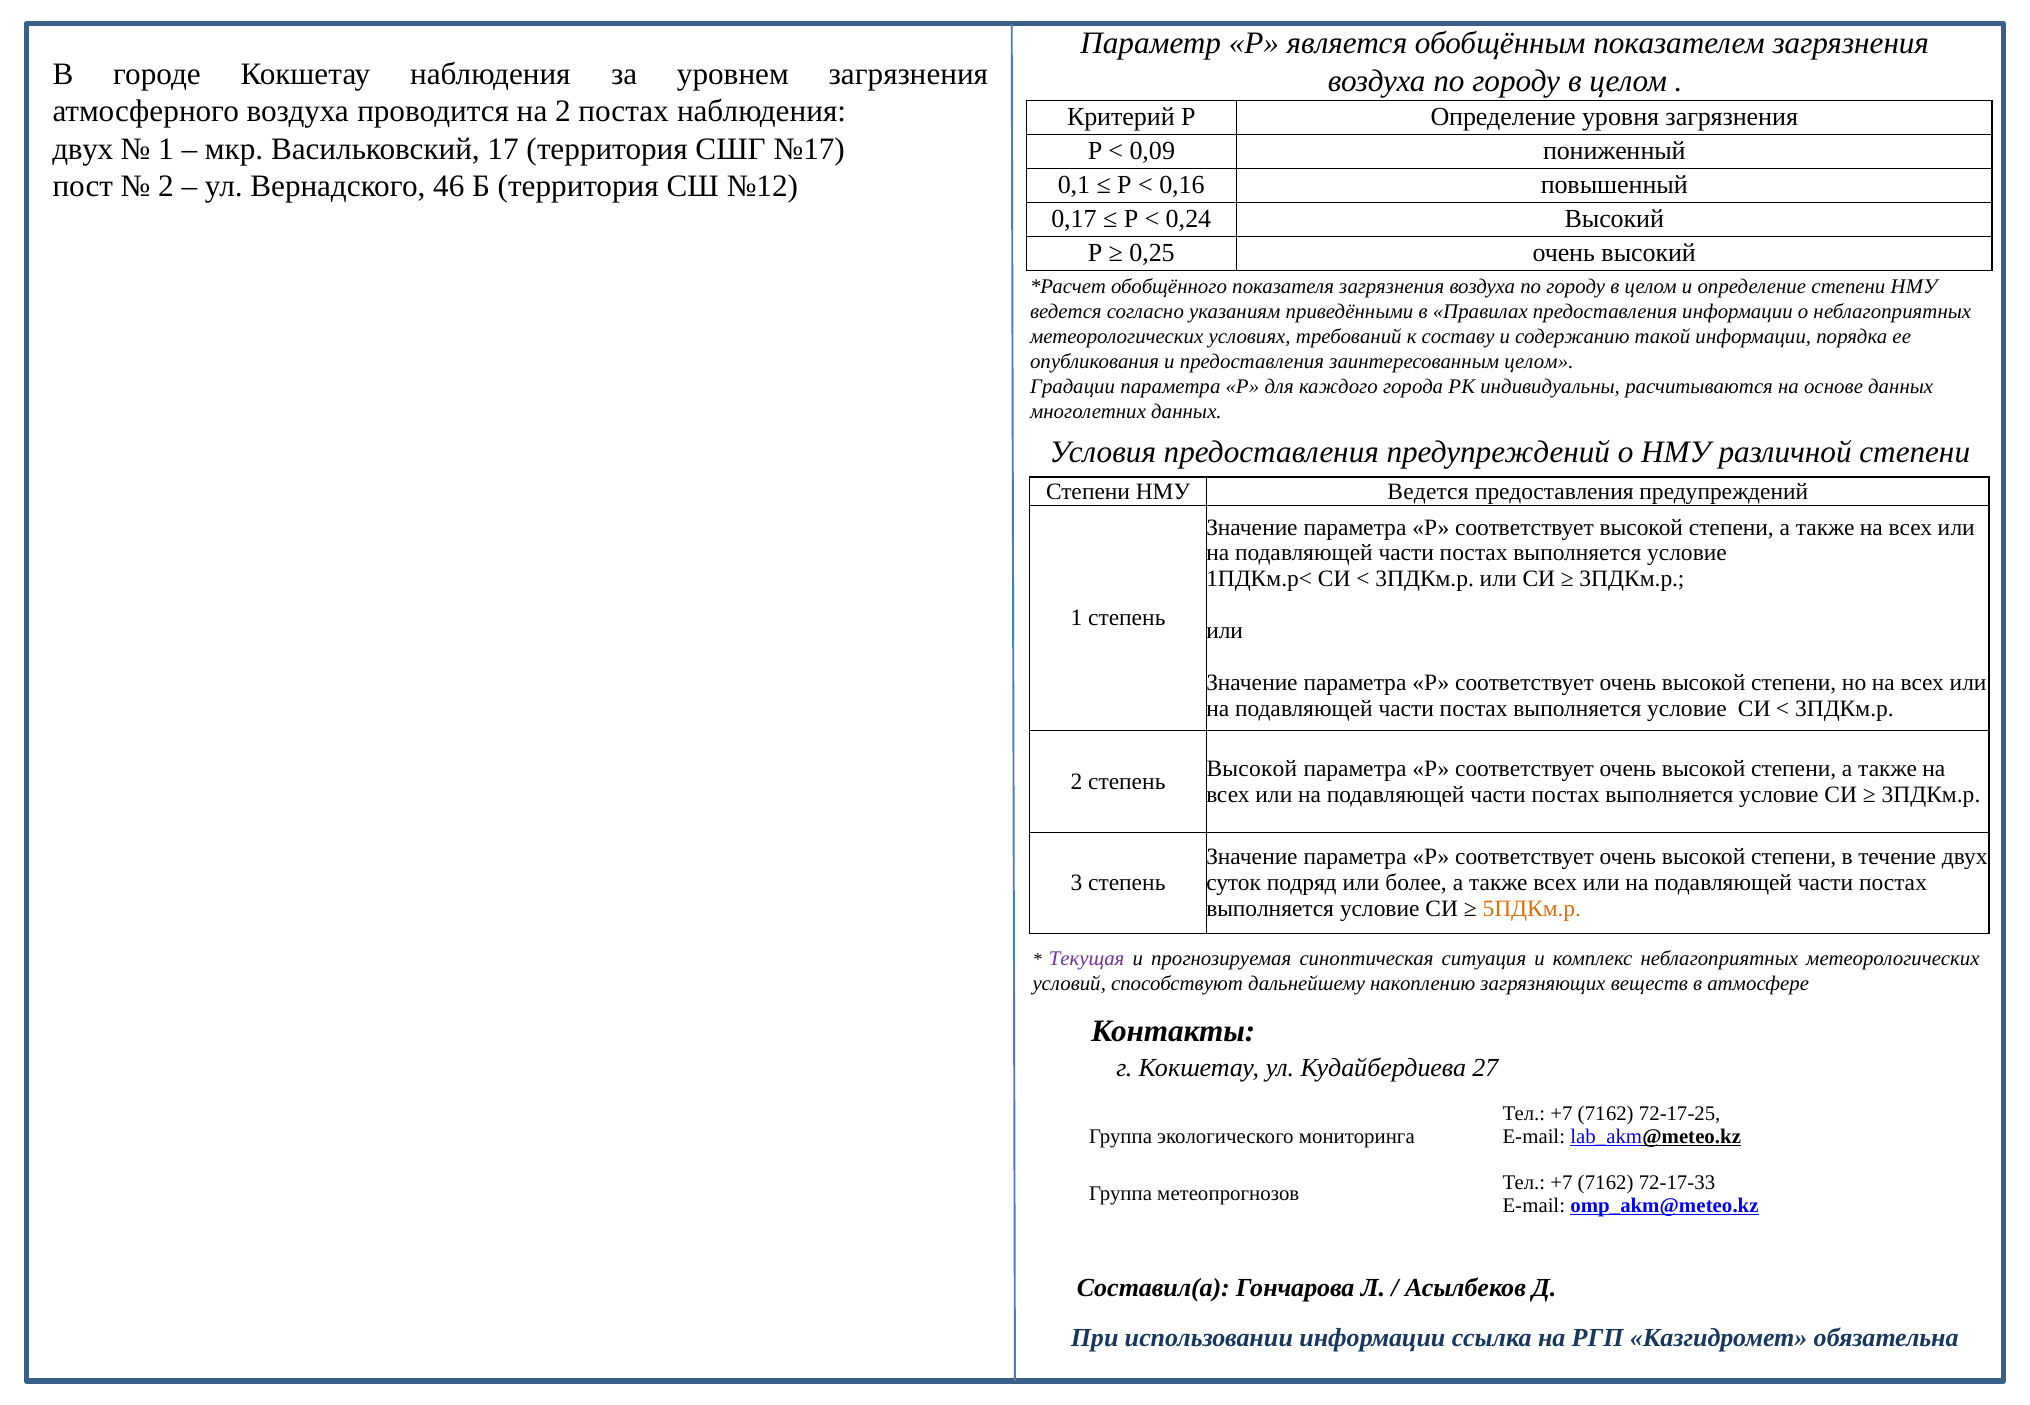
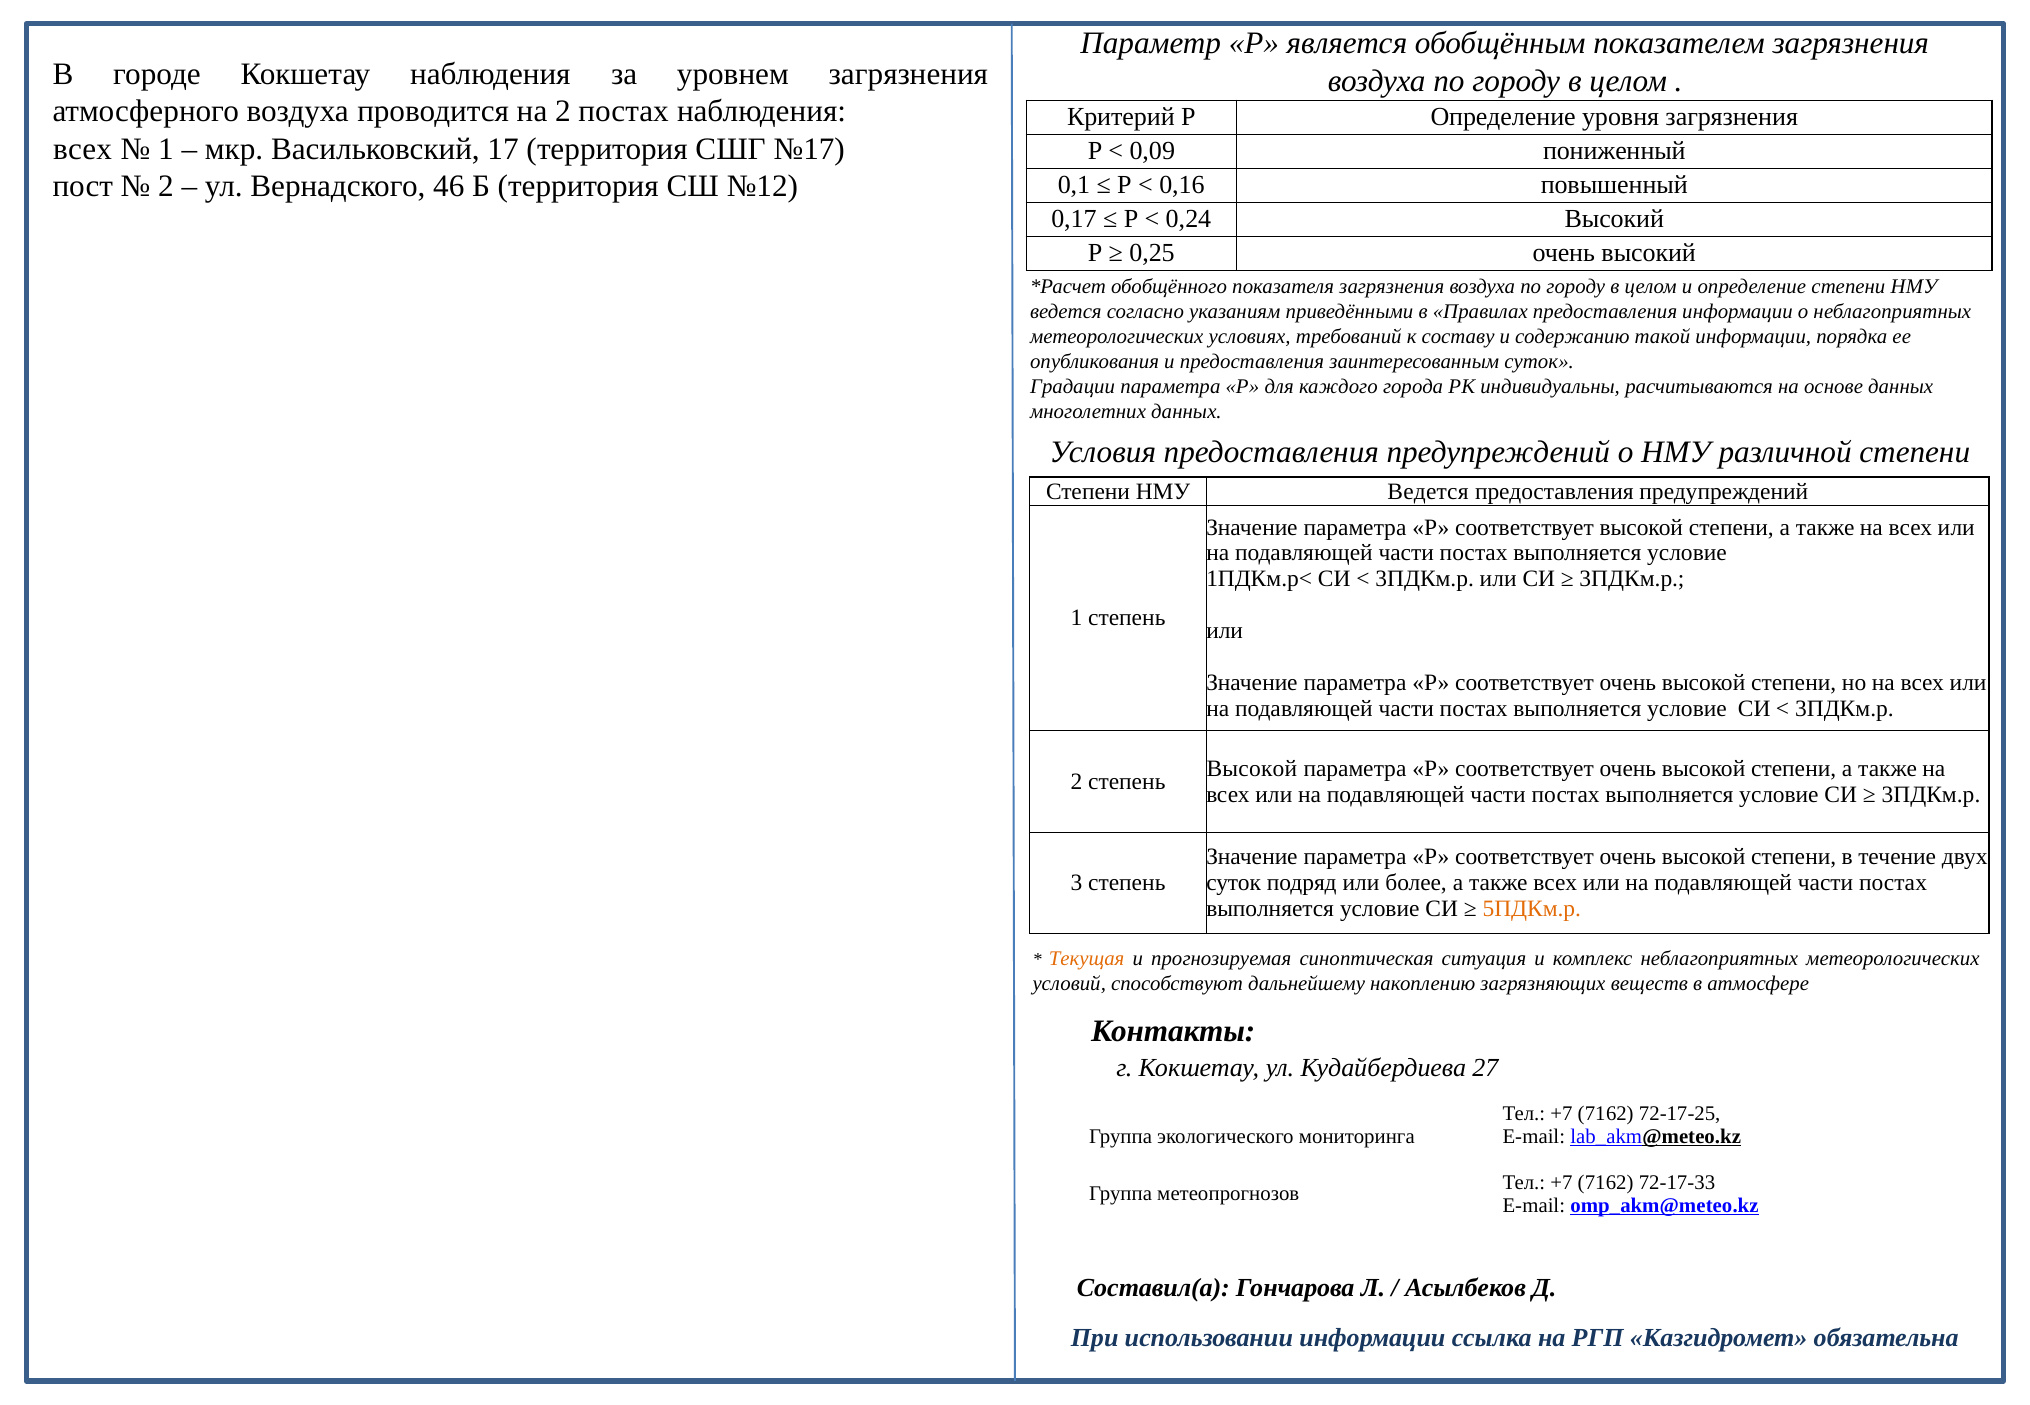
двух: двух -> всех (83, 149)
заинтересованным целом: целом -> суток (1539, 362)
Текущая colour: purple -> orange (1087, 959)
